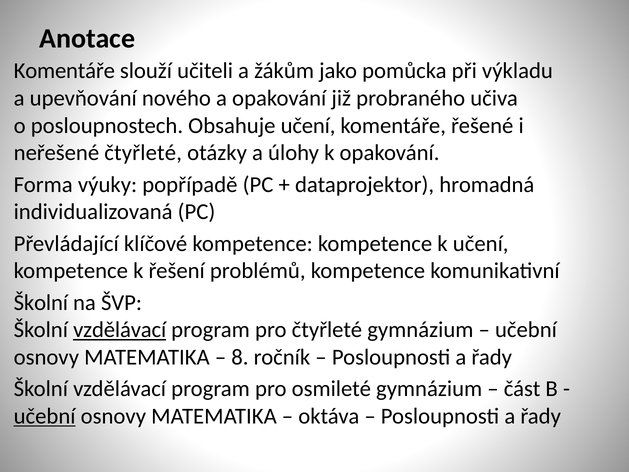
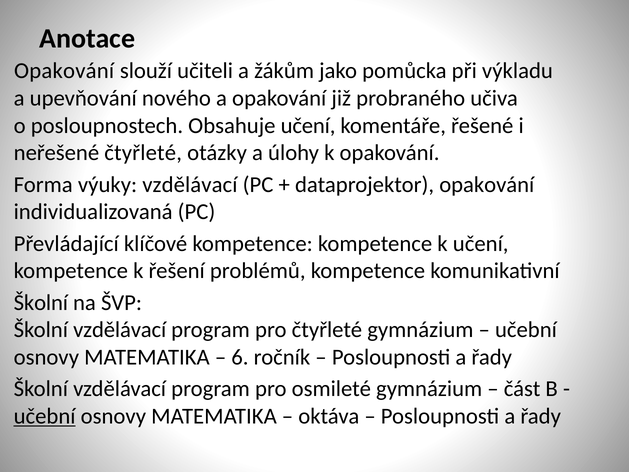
Komentáře: Komentáře -> Opakování (64, 71)
výuky popřípadě: popřípadě -> vzdělávací (190, 184)
dataprojektor hromadná: hromadná -> opakování (487, 184)
vzdělávací underline: present -> none (120, 330)
8: 8 -> 6 (240, 357)
